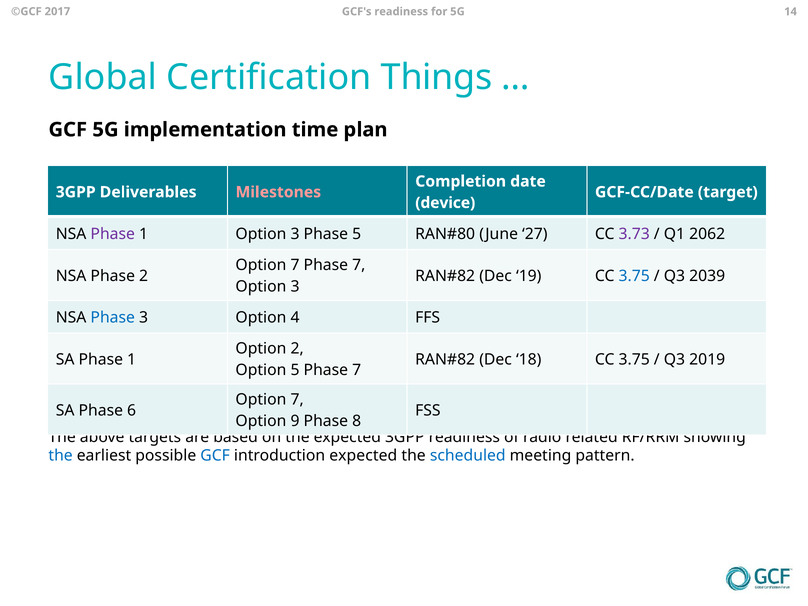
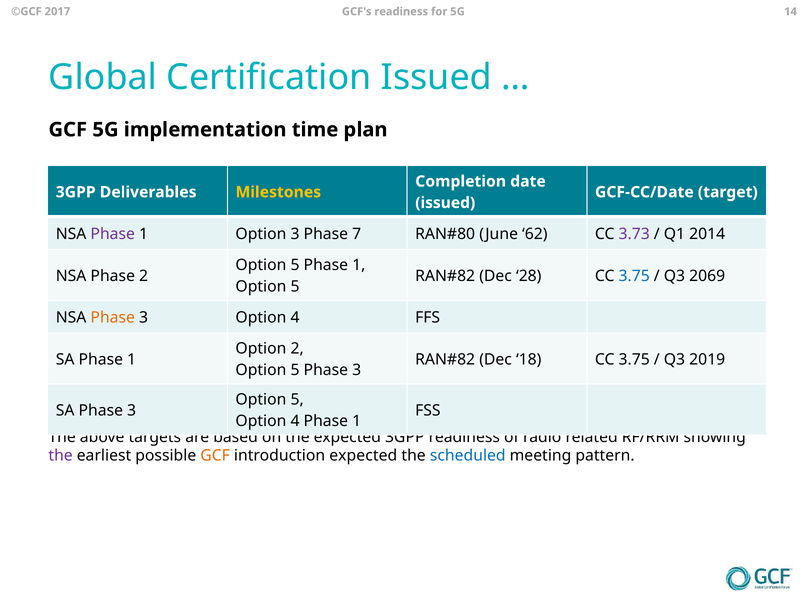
Certification Things: Things -> Issued (436, 77)
Milestones colour: pink -> yellow (278, 192)
device: device -> issued (445, 203)
Phase 5: 5 -> 7 (357, 234)
27: 27 -> 62 (535, 234)
2062: 2062 -> 2014 (707, 234)
7: 7 -> 5 (295, 265)
7: 7 -> 1 (359, 265)
19: 19 -> 28 (529, 276)
2039: 2039 -> 2069 (707, 276)
3: 3 -> 5 (295, 287)
Phase colour: blue -> orange (113, 318)
5 Phase 7: 7 -> 3 (357, 370)
7: 7 -> 5 (297, 400)
SA Phase 6: 6 -> 3 (132, 410)
9: 9 -> 4 (295, 421)
8: 8 -> 1 (357, 421)
the colour: blue -> purple (61, 456)
GCF colour: blue -> orange (215, 456)
